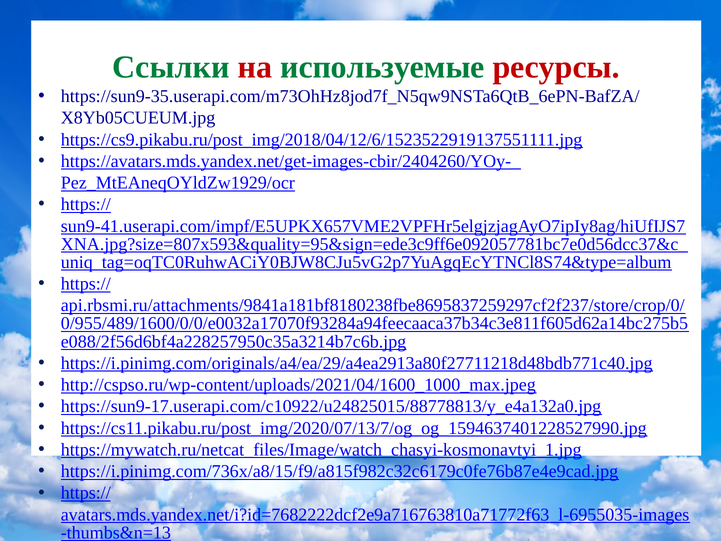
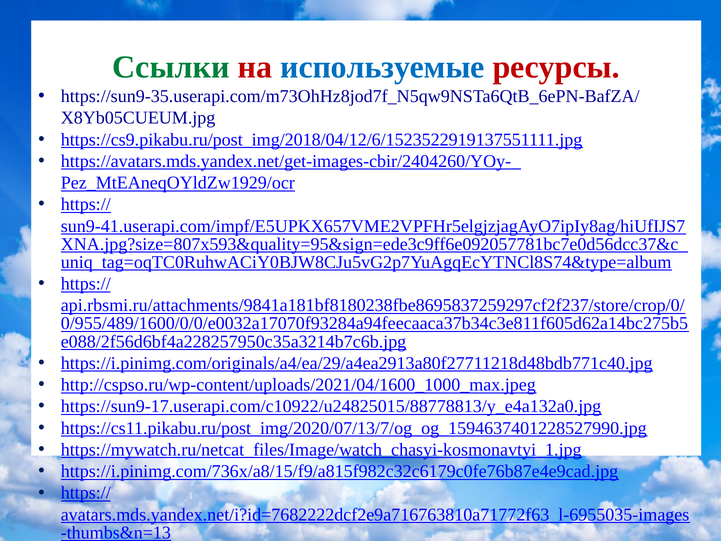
используемые colour: green -> blue (382, 67)
